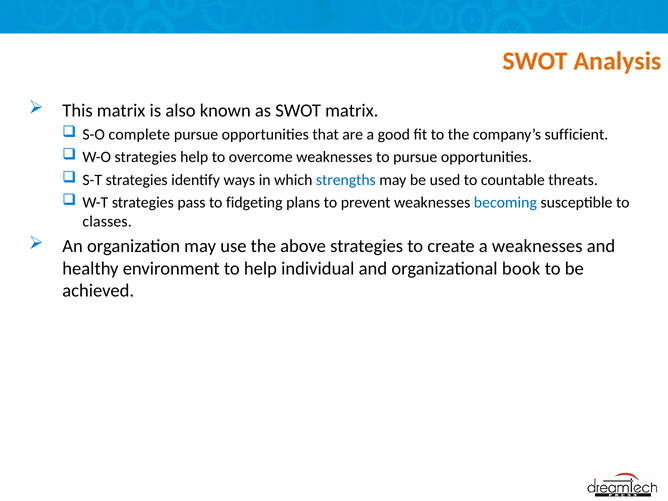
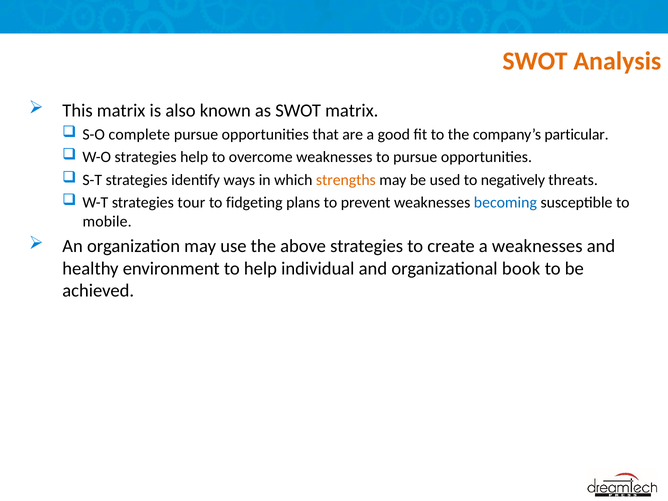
sufficient: sufficient -> particular (577, 135)
strengths colour: blue -> orange (346, 180)
countable: countable -> negatively (513, 180)
pass: pass -> tour (191, 203)
classes: classes -> mobile (107, 222)
